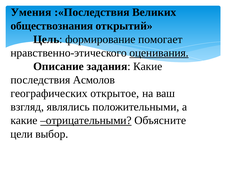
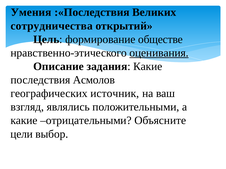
обществознания: обществознания -> сотрудничества (52, 26)
помогает: помогает -> обществе (160, 39)
открытое: открытое -> источник (115, 94)
отрицательными underline: present -> none (86, 121)
